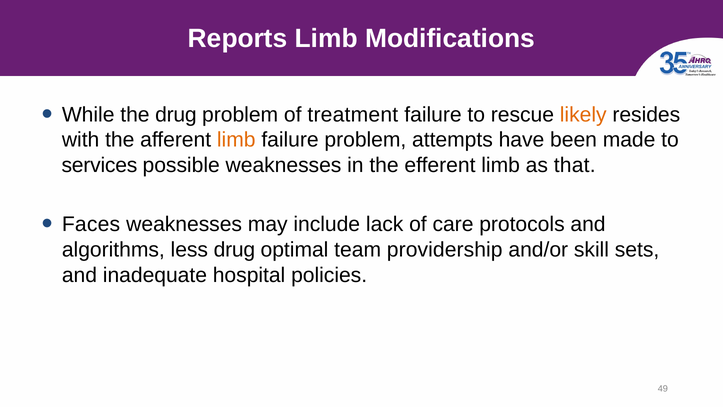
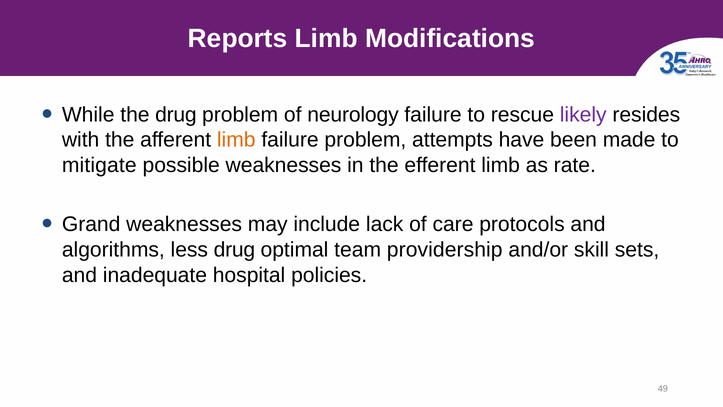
treatment: treatment -> neurology (353, 114)
likely colour: orange -> purple (583, 114)
services: services -> mitigate (99, 165)
that: that -> rate (575, 165)
Faces: Faces -> Grand (91, 224)
